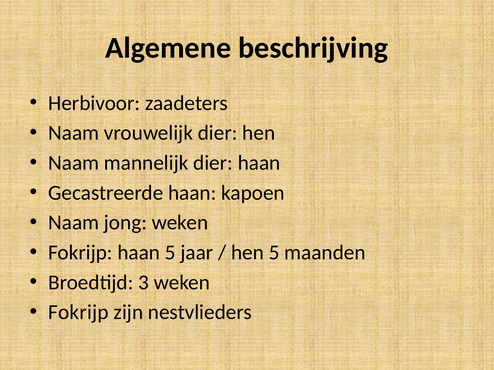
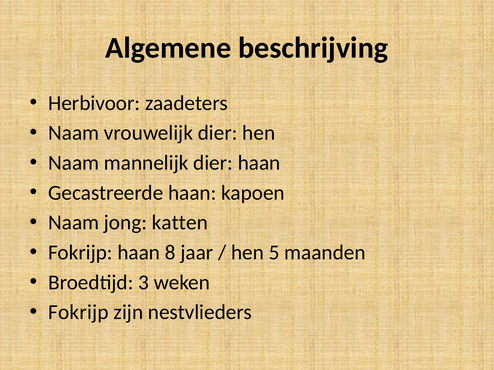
jong weken: weken -> katten (180, 223)
haan 5: 5 -> 8 (170, 253)
